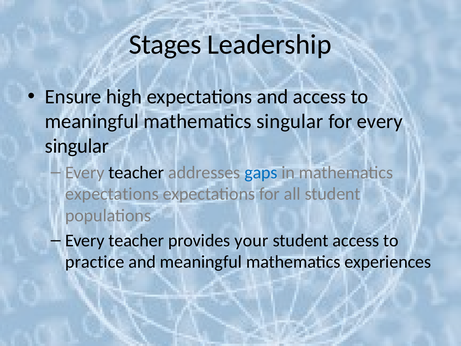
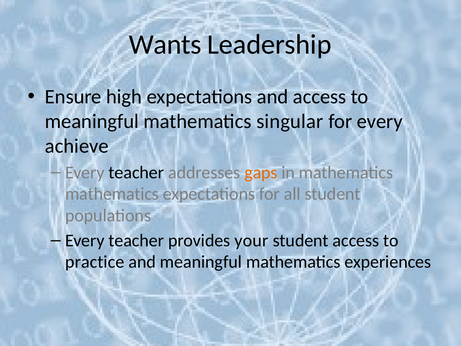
Stages: Stages -> Wants (165, 45)
singular: singular -> achieve (77, 146)
gaps colour: blue -> orange (261, 172)
expectations: expectations -> mathematics (112, 194)
